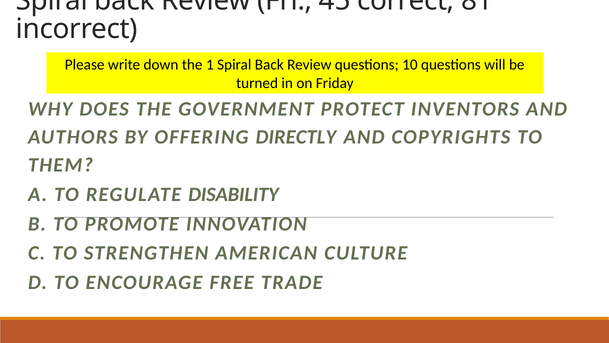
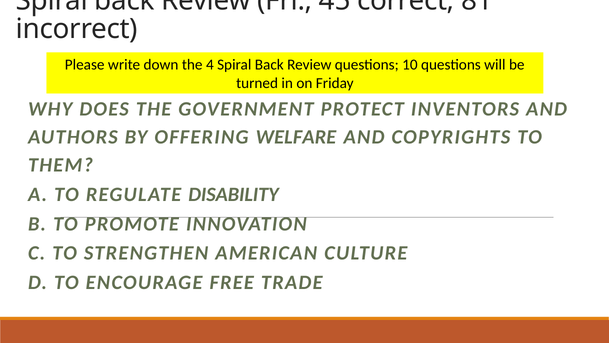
1: 1 -> 4 (210, 65)
DIRECTLY: DIRECTLY -> WELFARE (296, 137)
